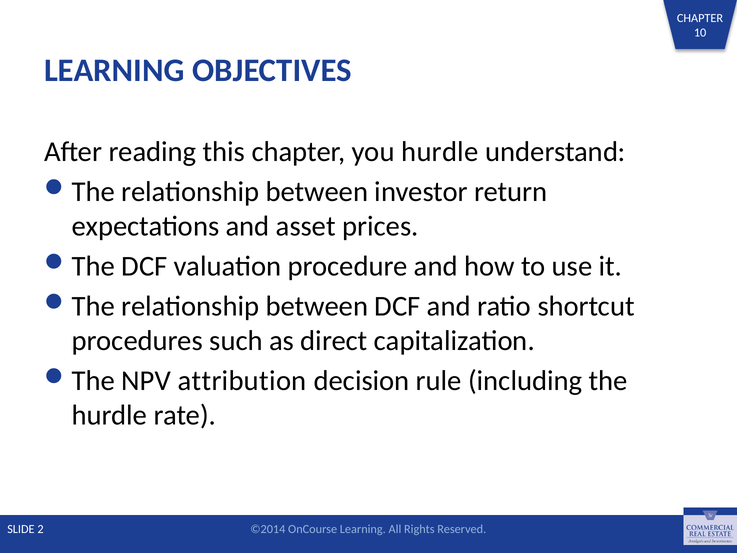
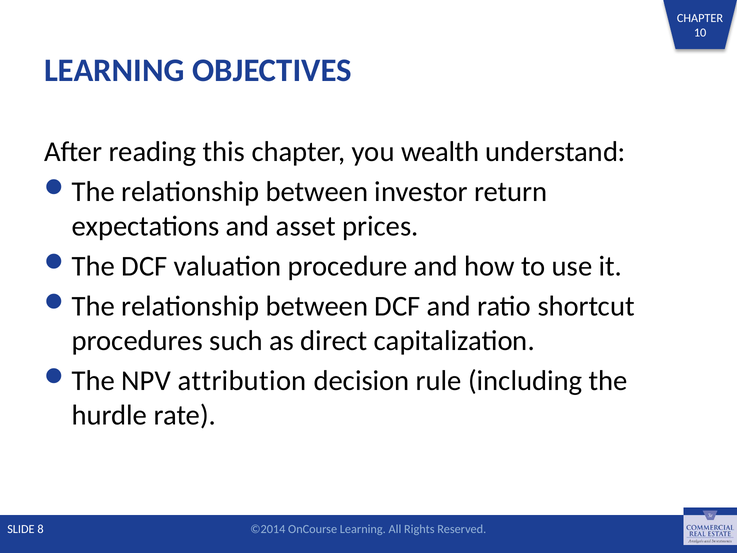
you hurdle: hurdle -> wealth (440, 152)
2: 2 -> 8 (41, 529)
